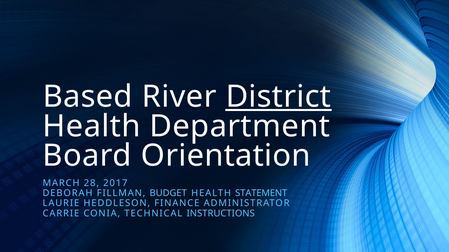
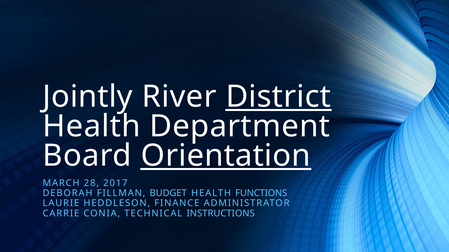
Based: Based -> Jointly (88, 97)
Orientation underline: none -> present (226, 156)
STATEMENT: STATEMENT -> FUNCTIONS (261, 194)
